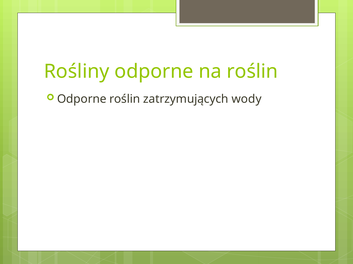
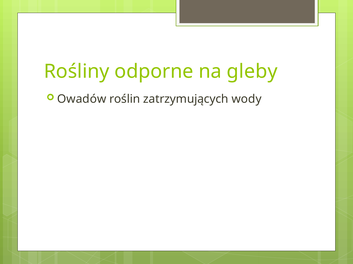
na roślin: roślin -> gleby (252, 72)
Odporne: Odporne -> Owadów (82, 99)
